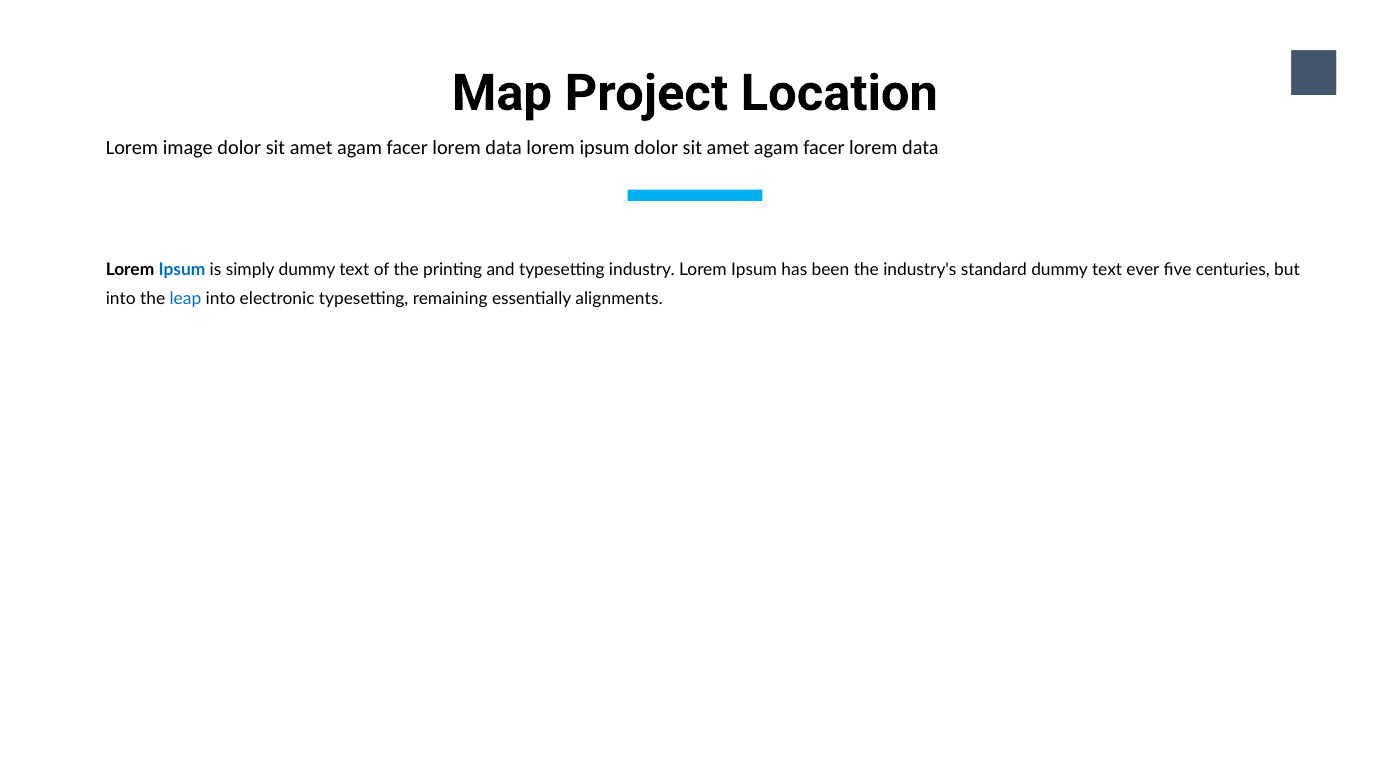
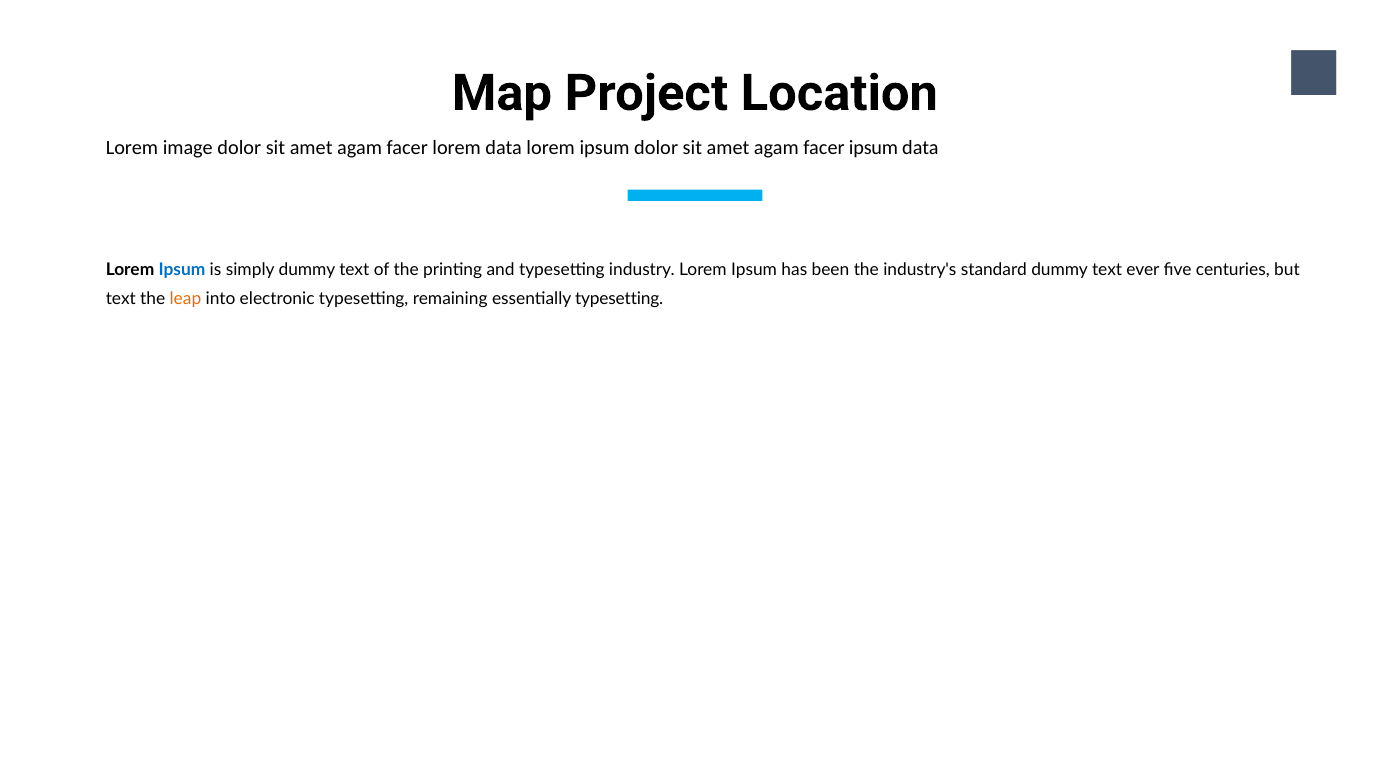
lorem: lorem -> ipsum (874, 148)
into: into -> text (121, 299)
leap colour: blue -> orange (185, 299)
essentially alignments: alignments -> typesetting (619, 299)
